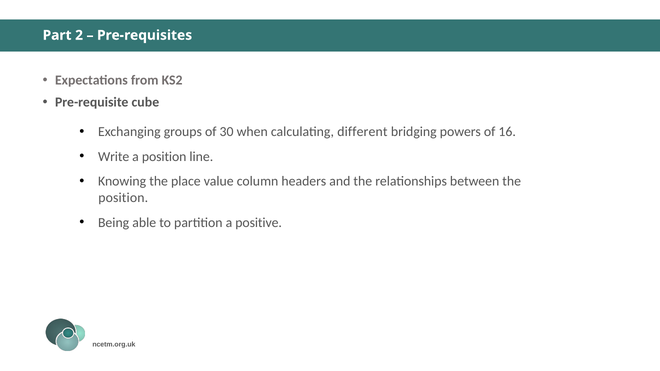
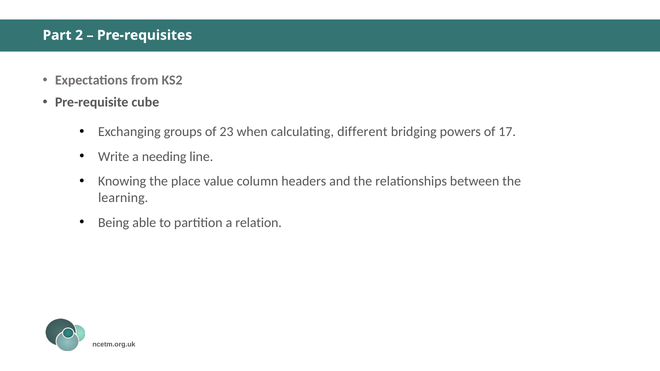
30: 30 -> 23 (227, 132)
16: 16 -> 17 (507, 132)
a position: position -> needing (164, 157)
position: position -> learning (123, 198)
positive: positive -> relation (259, 223)
